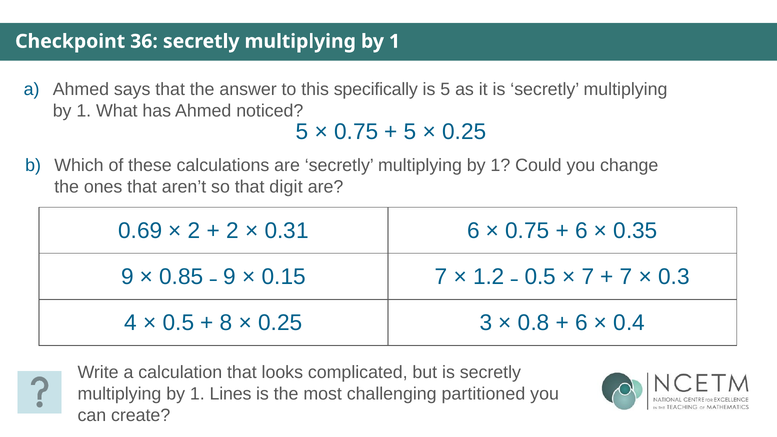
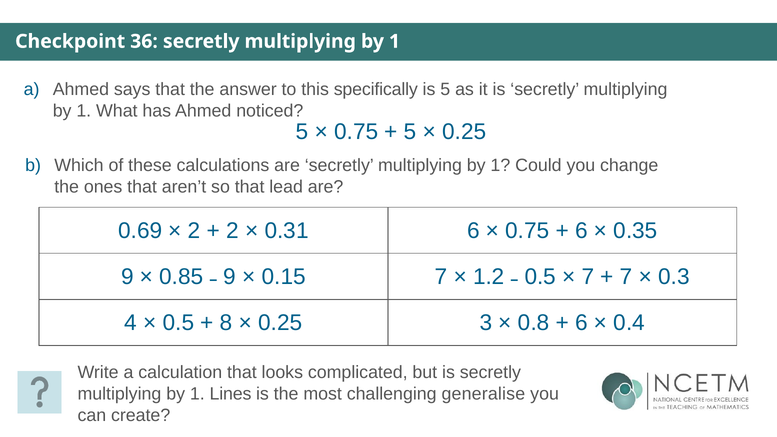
digit: digit -> lead (286, 187)
partitioned: partitioned -> generalise (483, 394)
